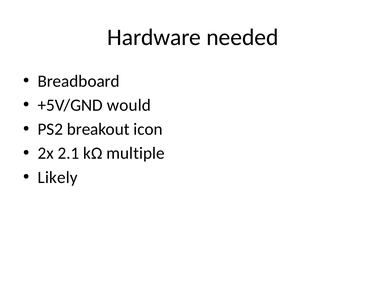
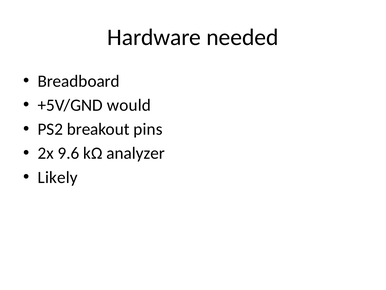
icon: icon -> pins (148, 129)
2.1: 2.1 -> 9.6 (68, 153)
multiple: multiple -> analyzer (136, 153)
